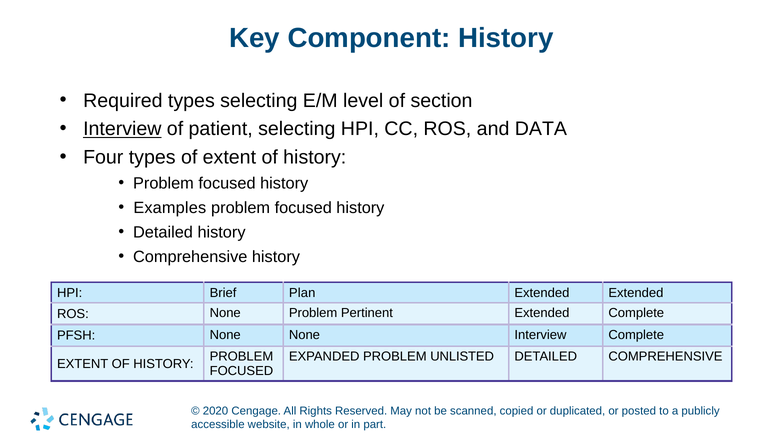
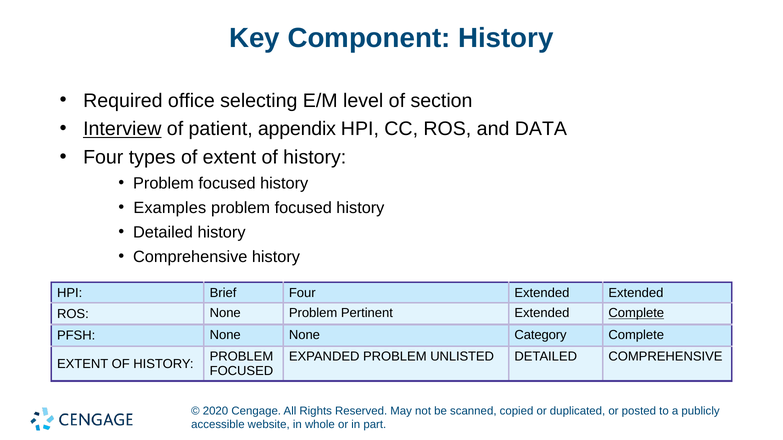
Required types: types -> office (191, 101)
patient selecting: selecting -> appendix (297, 129)
Brief Plan: Plan -> Four (302, 293)
Complete underline: none -> present (636, 313)
None Interview: Interview -> Category (541, 335)
